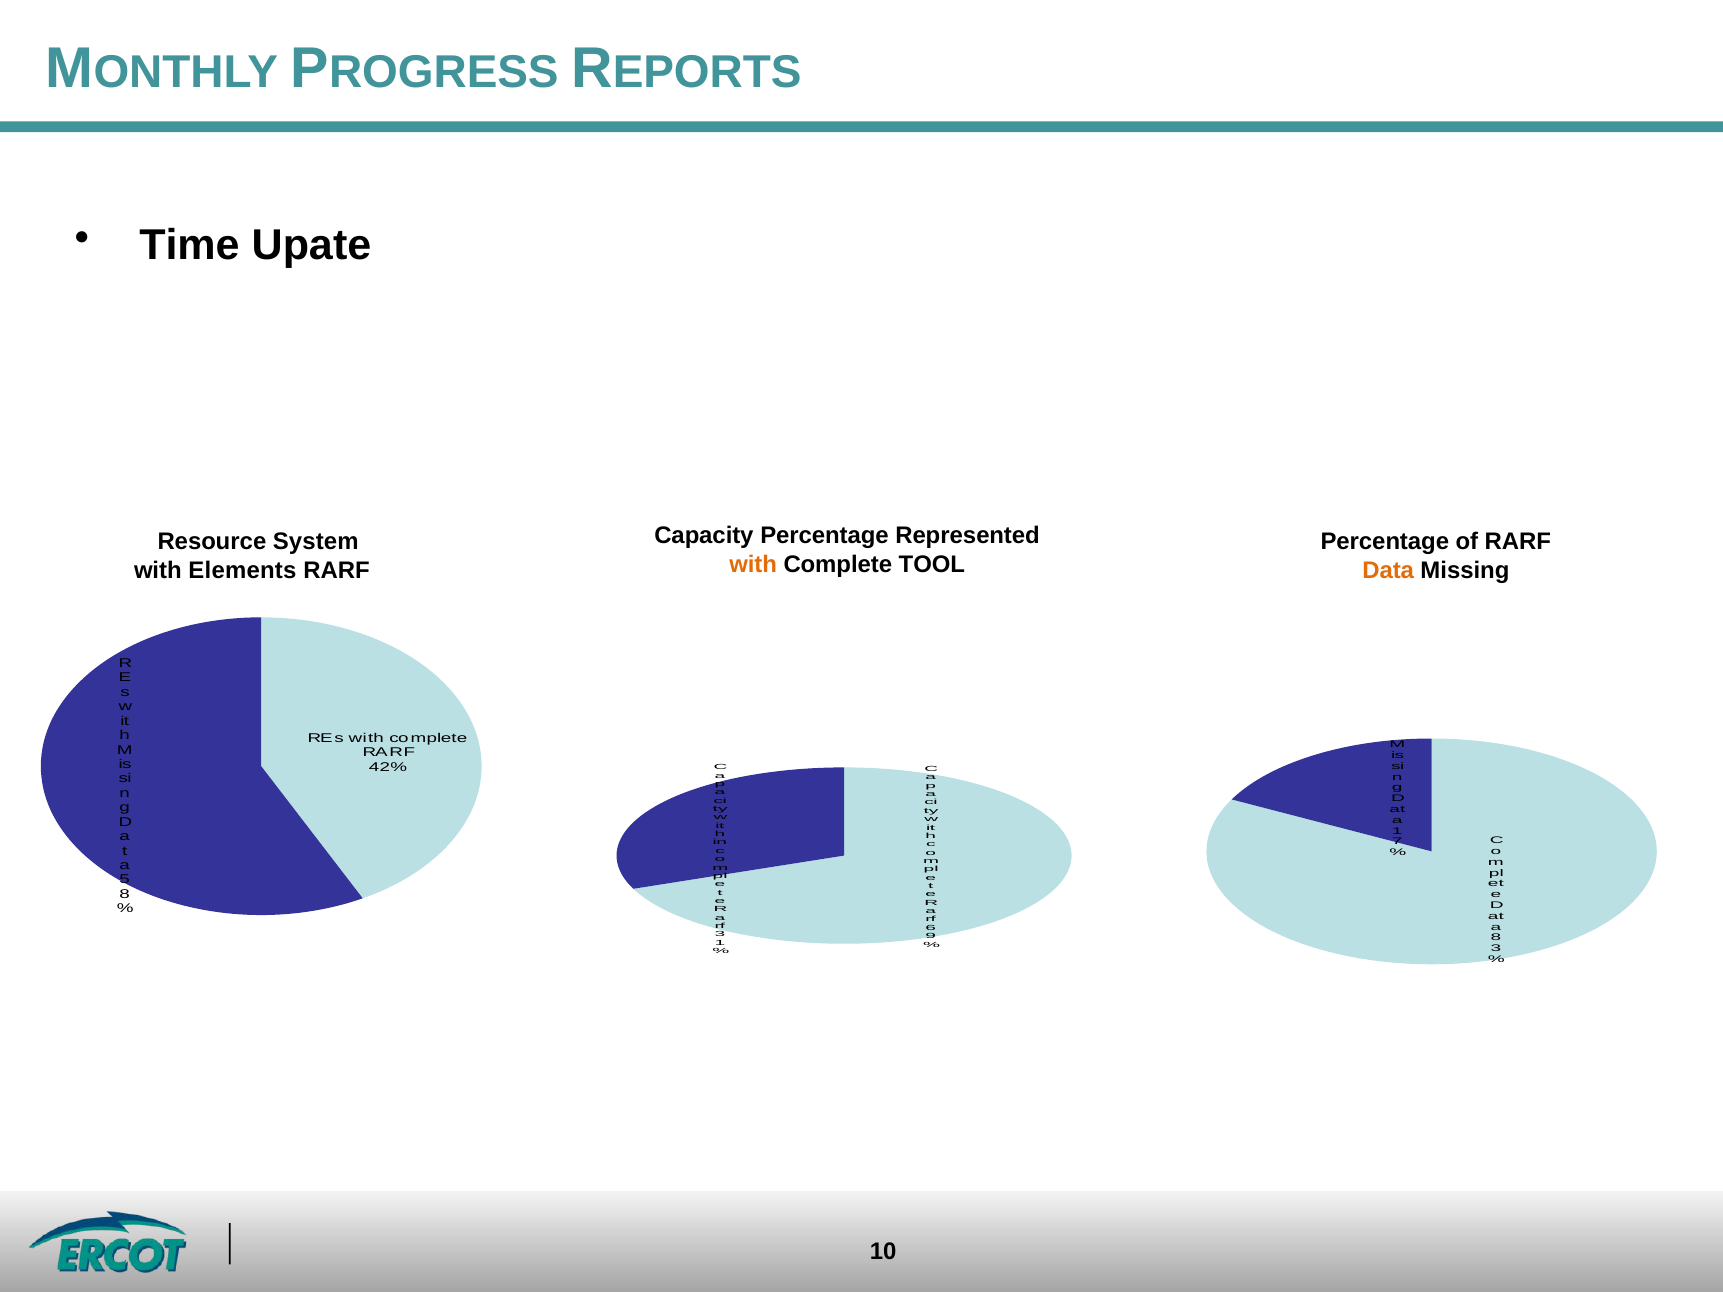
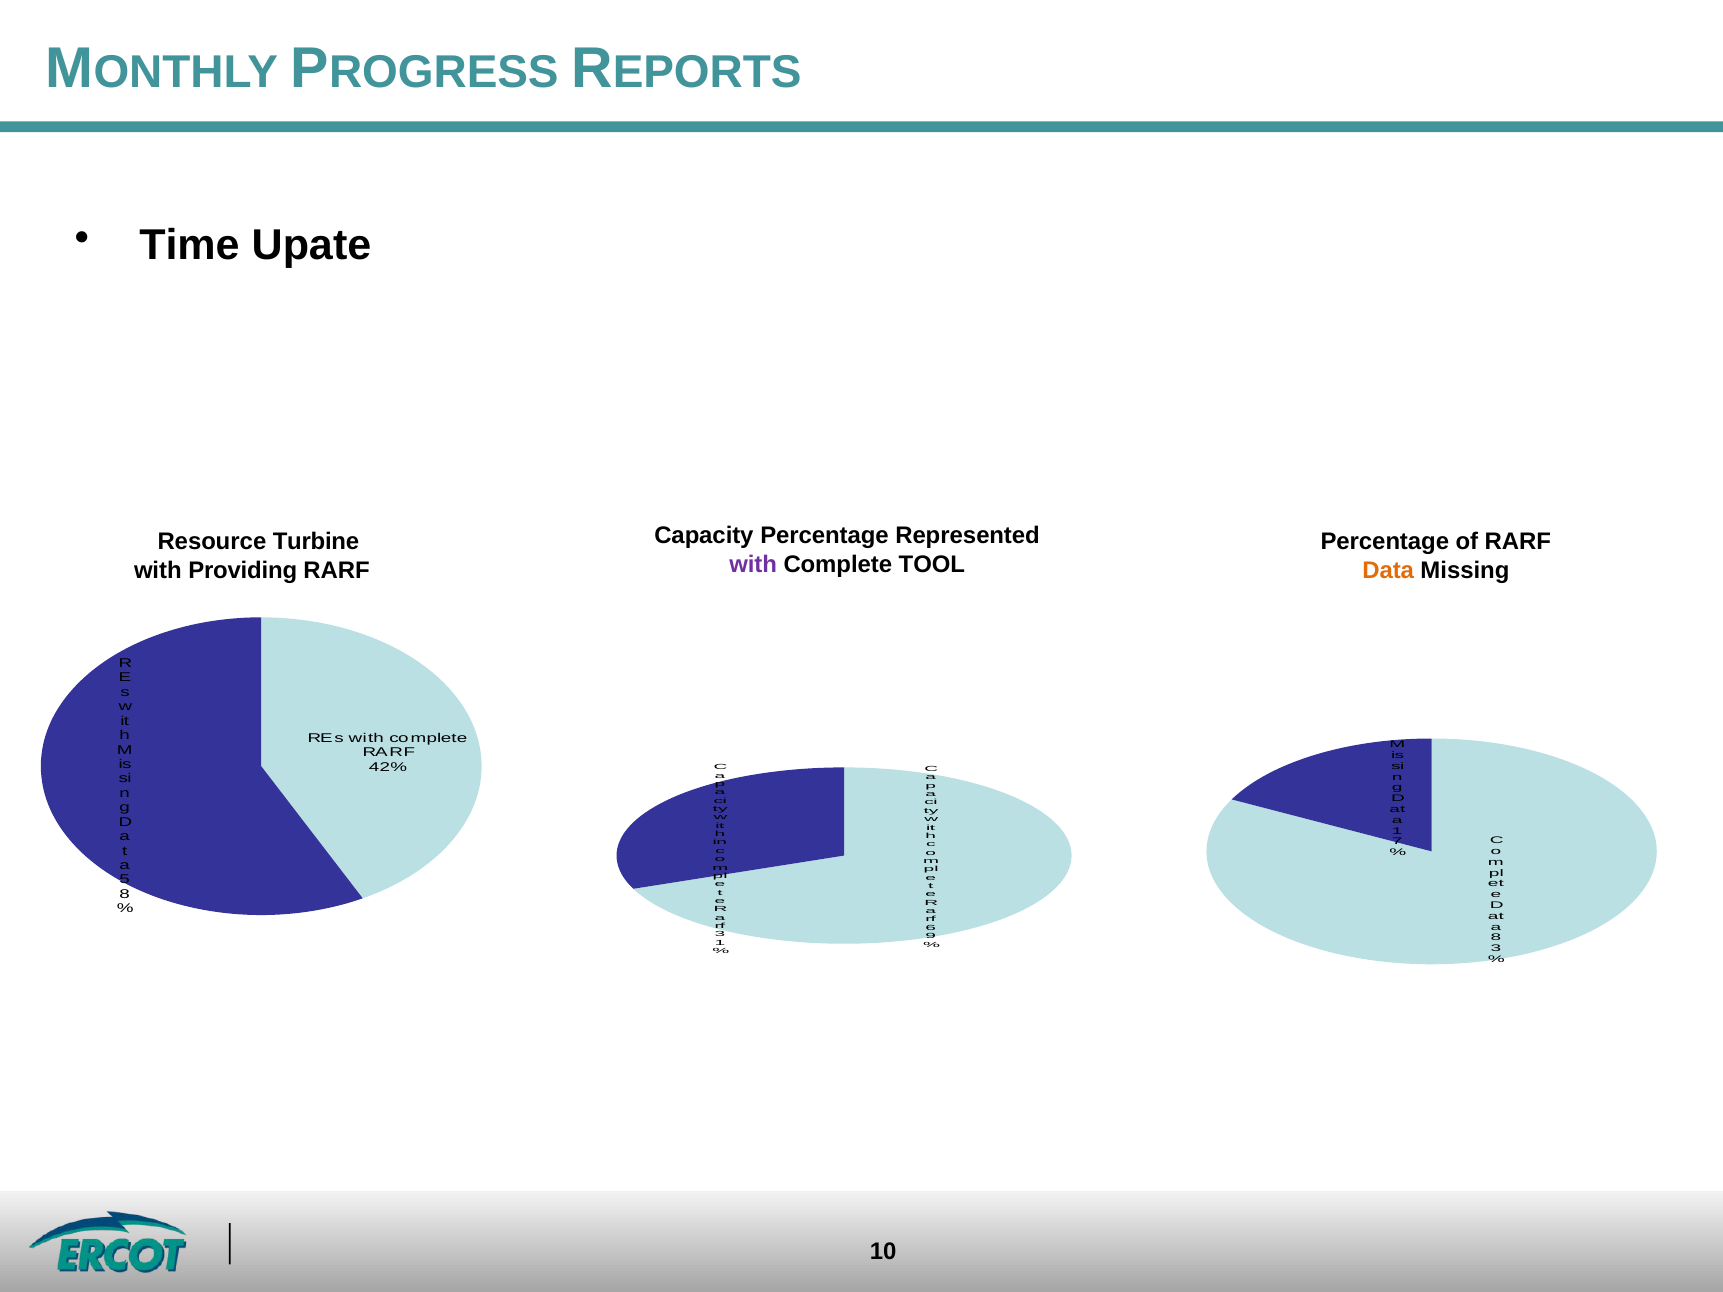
System: System -> Turbine (316, 541)
with colour: orange -> purple (753, 565)
Elements: Elements -> Providing (243, 570)
